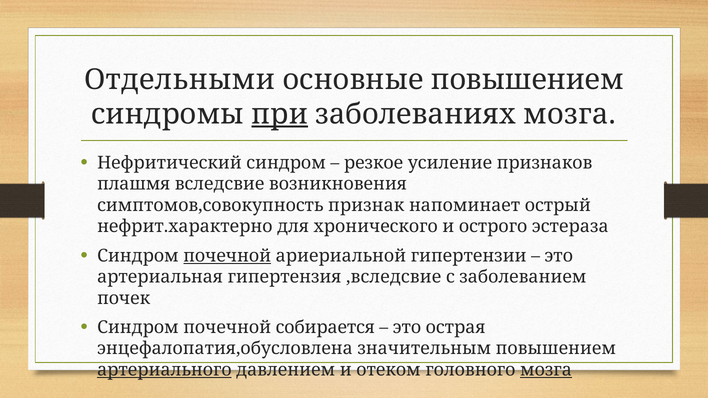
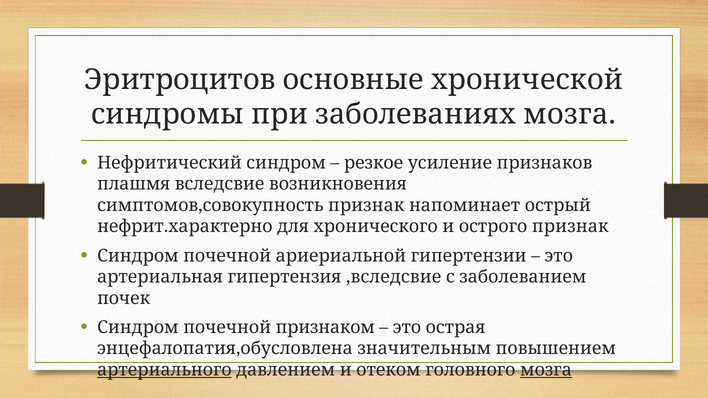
Отдельными: Отдельными -> Эритроцитов (180, 80)
основные повышением: повышением -> хронической (527, 80)
при underline: present -> none (280, 114)
острого эстераза: эстераза -> признак (570, 227)
почечной underline: present -> none (227, 256)
собирается: собирается -> признаком (325, 328)
